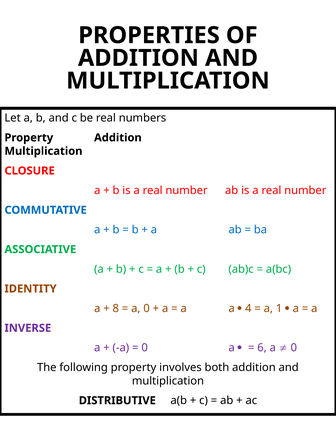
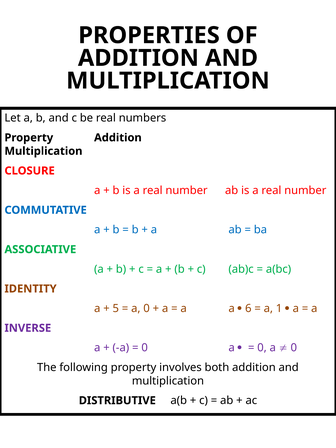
8: 8 -> 5 (116, 308)
4: 4 -> 6 (248, 308)
6: 6 -> 0 (262, 348)
